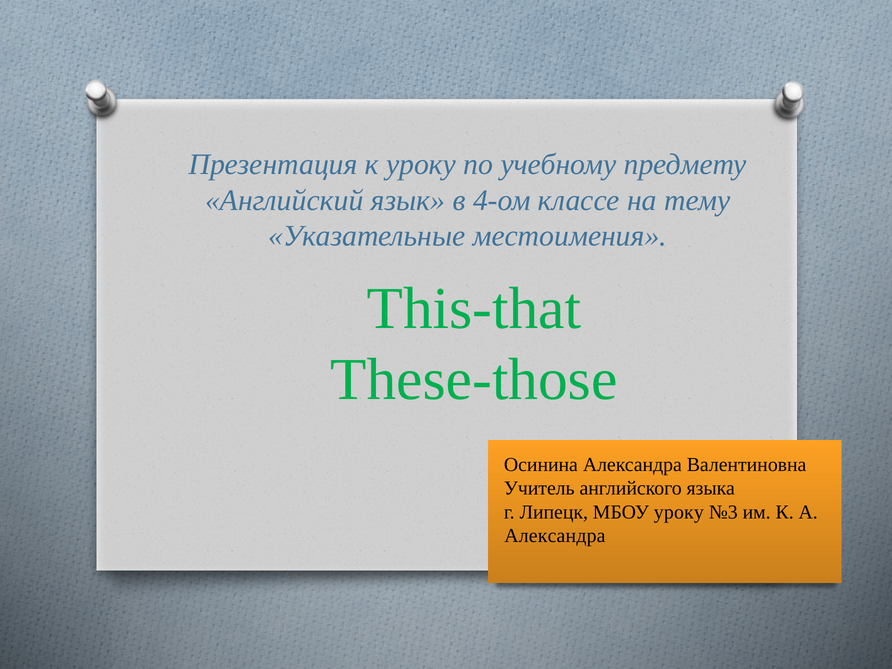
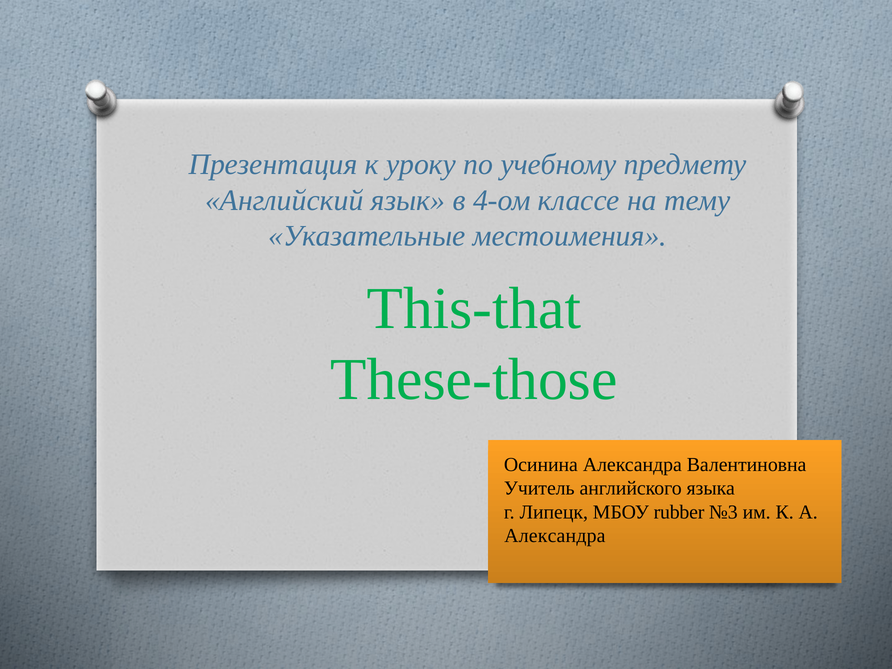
МБОУ уроку: уроку -> rubber (679, 512)
